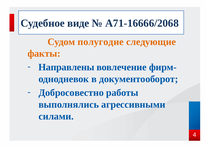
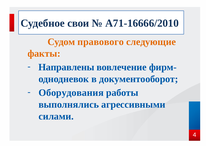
виде: виде -> свои (78, 23)
А71-16666/2068: А71-16666/2068 -> А71-16666/2010 (142, 23)
полугодие: полугодие -> правового (101, 42)
Добросовестно: Добросовестно -> Оборудования (71, 93)
